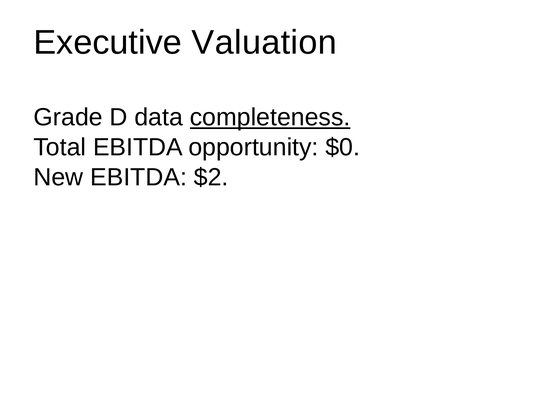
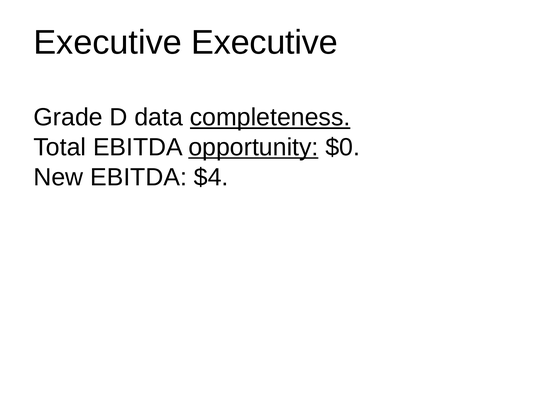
Executive Valuation: Valuation -> Executive (265, 43)
opportunity underline: none -> present (253, 147)
$2: $2 -> $4 (211, 177)
